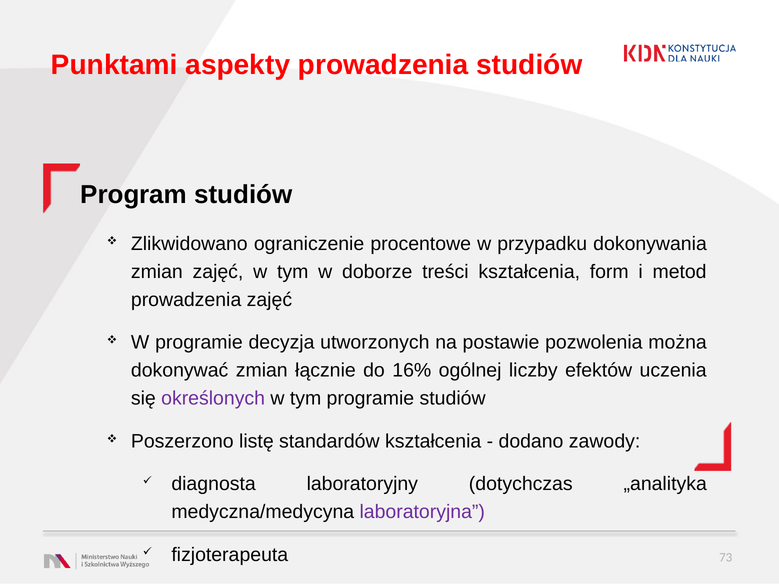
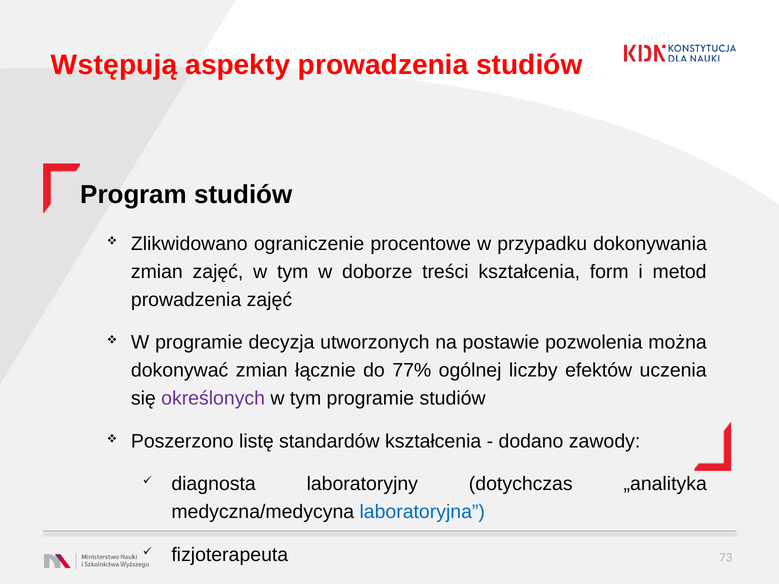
Punktami: Punktami -> Wstępują (114, 65)
16%: 16% -> 77% (412, 371)
laboratoryjna colour: purple -> blue (422, 512)
